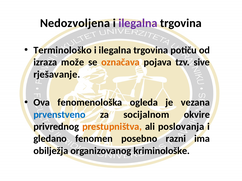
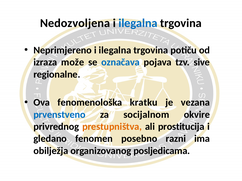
ilegalna colour: purple -> blue (138, 23)
Terminološko: Terminološko -> Neprimjereno (63, 50)
označava colour: orange -> blue (121, 62)
rješavanje: rješavanje -> regionalne (57, 75)
ogleda: ogleda -> kratku (144, 103)
poslovanja: poslovanja -> prostitucija (181, 127)
kriminološke: kriminološke -> posljedicama (162, 151)
